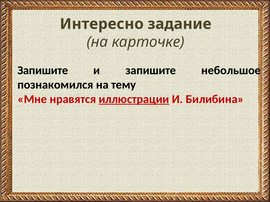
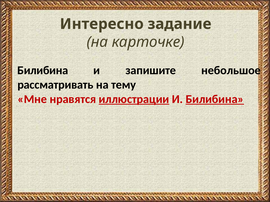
Запишите: Запишите -> Билибина (43, 71)
познакомился: познакомился -> рассматривать (55, 85)
Билибина underline: none -> present (215, 99)
